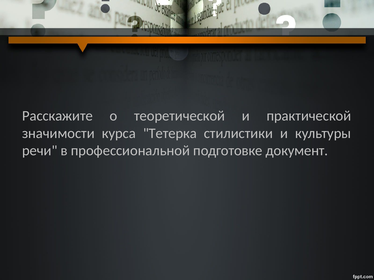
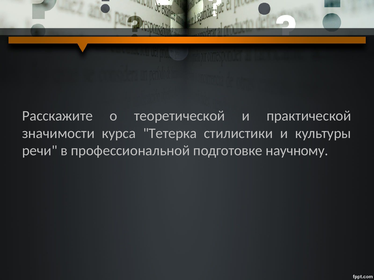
документ: документ -> научному (297, 151)
